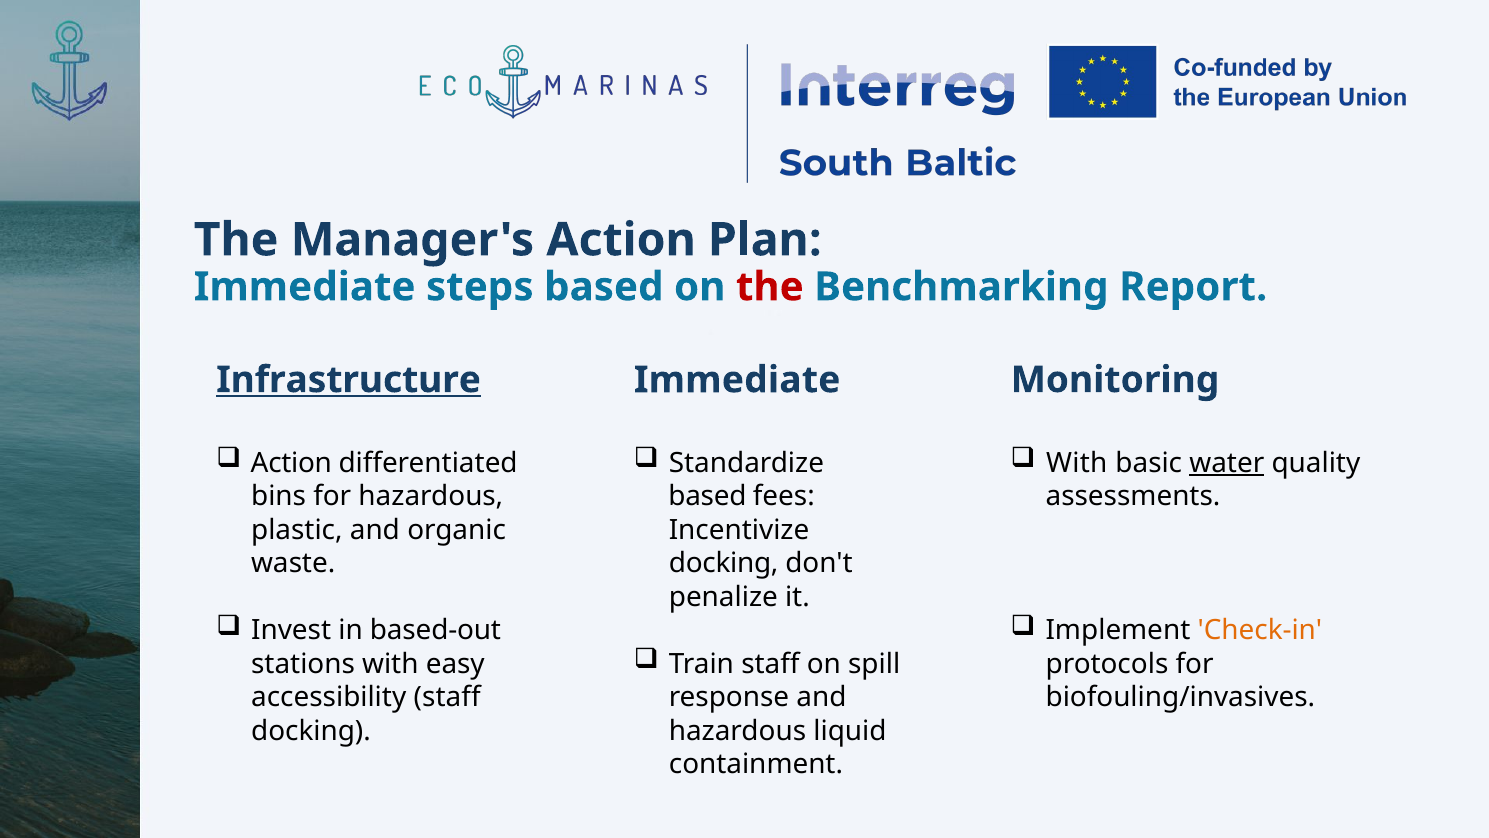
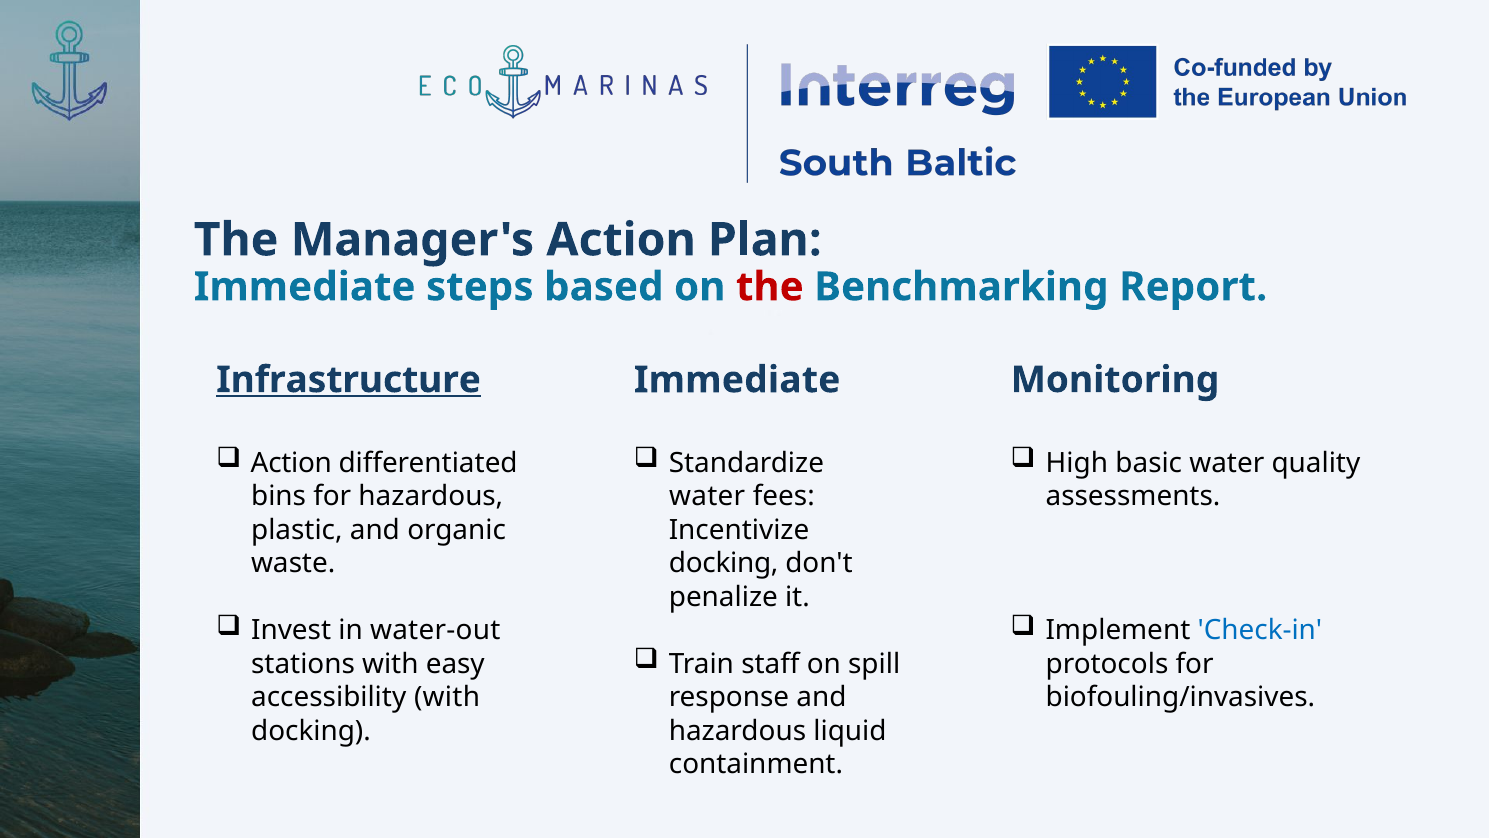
With: With -> High (1077, 463)
water underline: present -> none (1227, 463)
based: based -> water (707, 496)
based-out: based-out -> water-out (435, 630)
Check-in colour: orange -> blue (1260, 630)
accessibility staff: staff -> with (447, 697)
